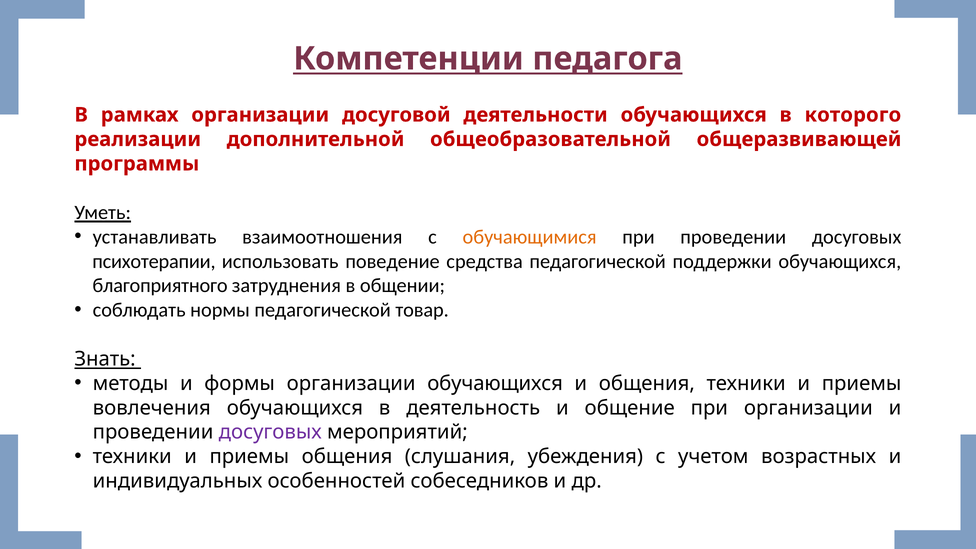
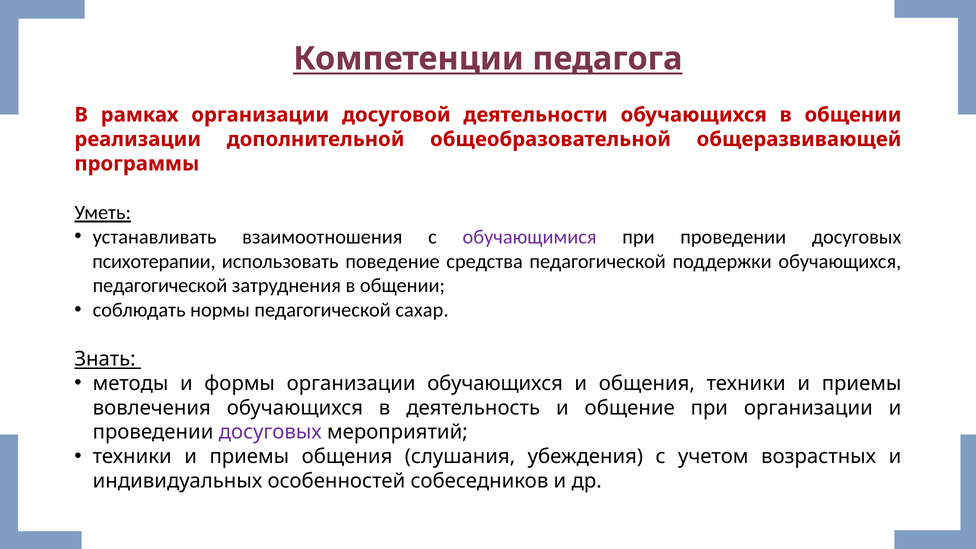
обучающихся в которого: которого -> общении (853, 115)
обучающимися colour: orange -> purple (530, 237)
благоприятного: благоприятного -> педагогической (160, 286)
товар: товар -> сахар (422, 310)
